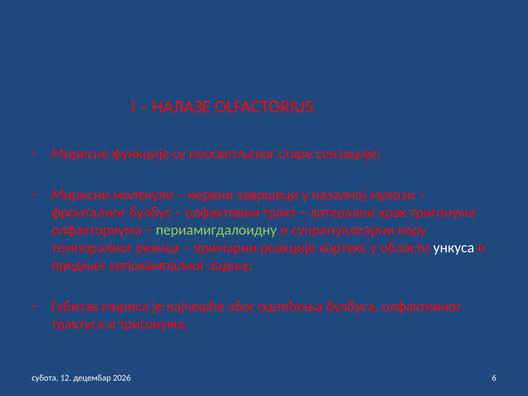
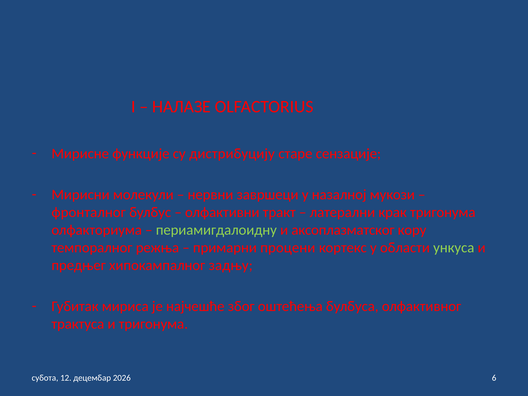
неосветљеног: неосветљеног -> дистрибуцију (232, 154)
супрануклеарни: супрануклеарни -> аксоплазматског (343, 230)
реакције: реакције -> процени (288, 248)
ункуса colour: white -> light green (454, 248)
